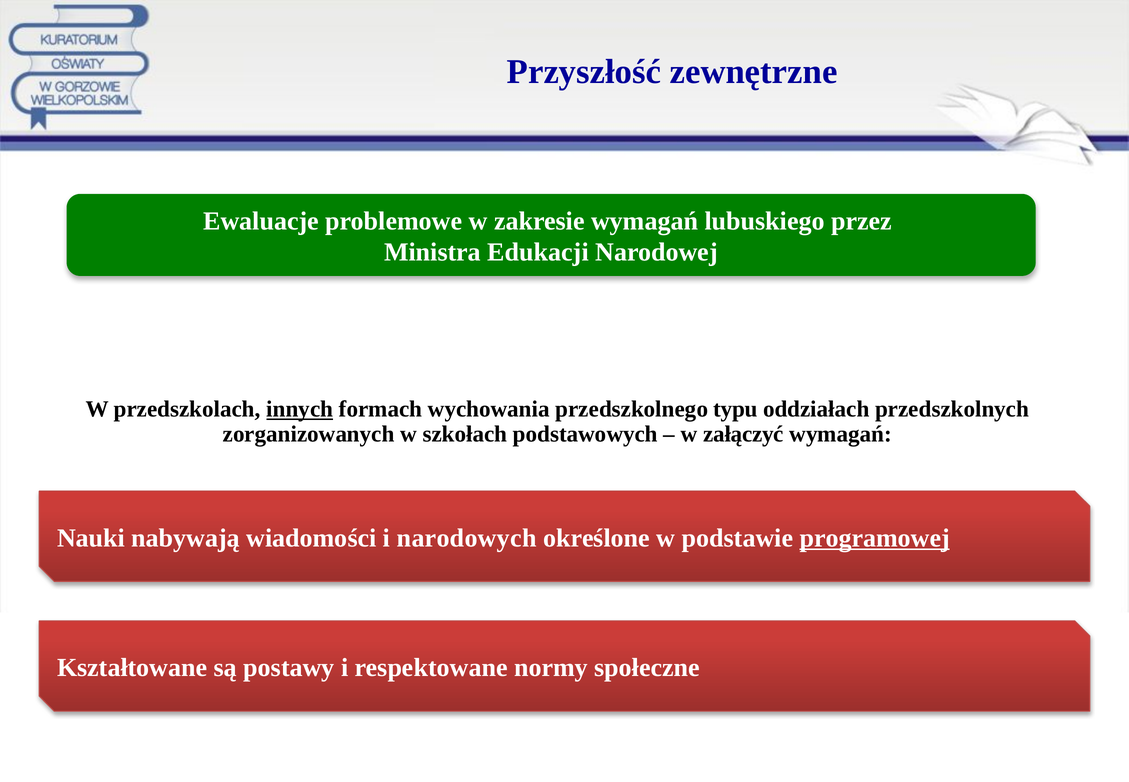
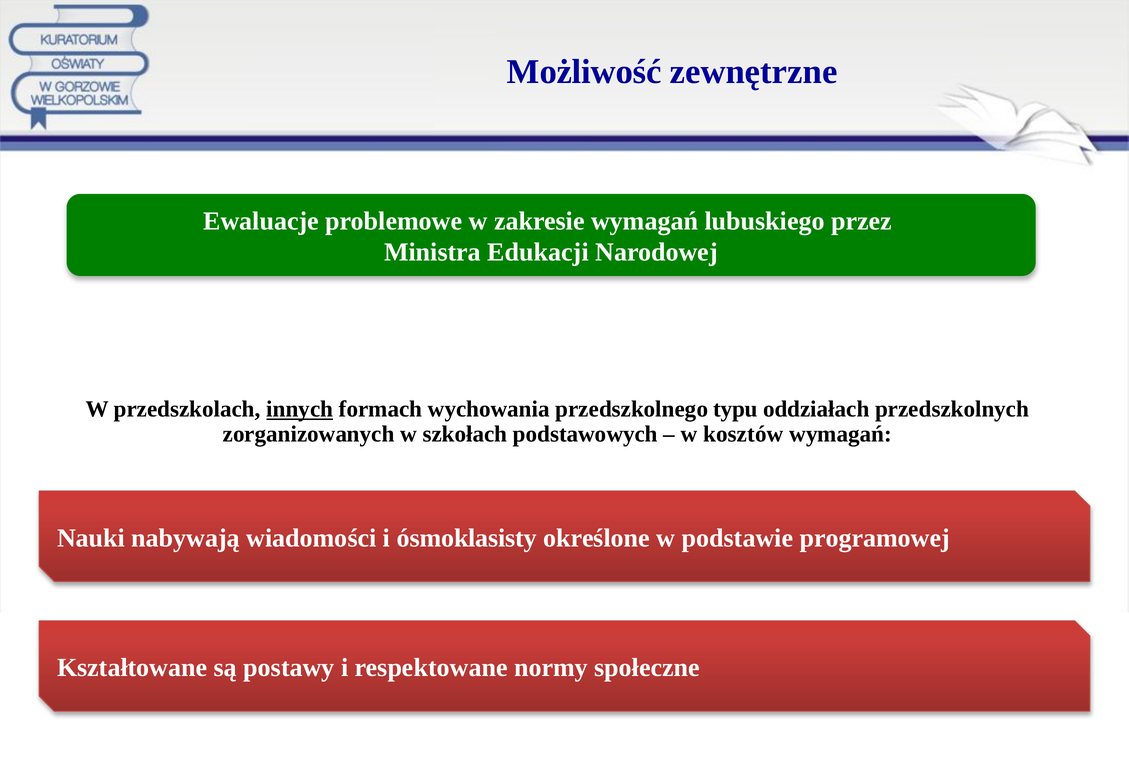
Przyszłość: Przyszłość -> Możliwość (584, 72)
załączyć: załączyć -> kosztów (743, 434)
narodowych: narodowych -> ósmoklasisty (467, 538)
programowej underline: present -> none (875, 538)
